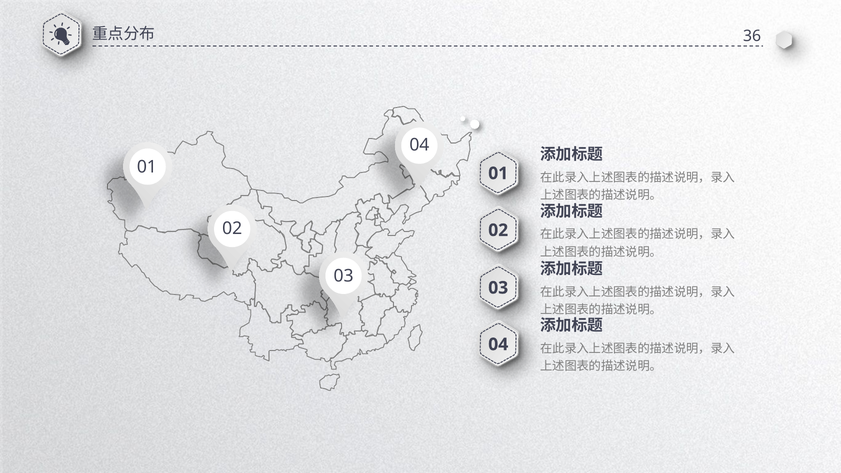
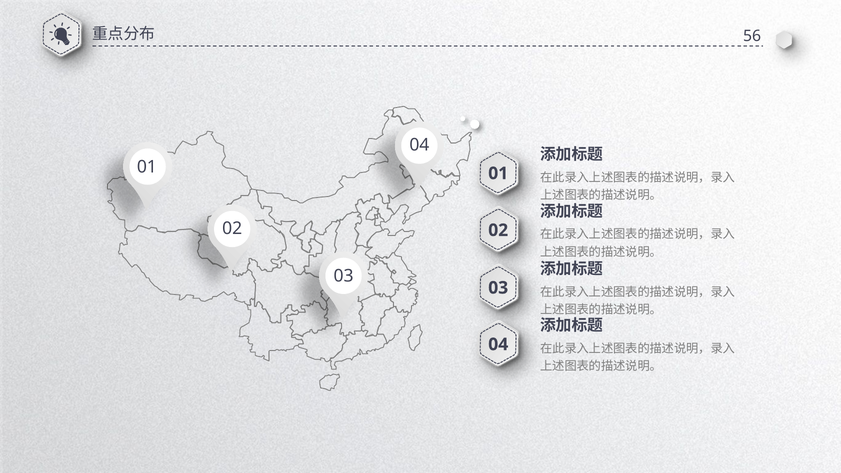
36: 36 -> 56 (752, 36)
